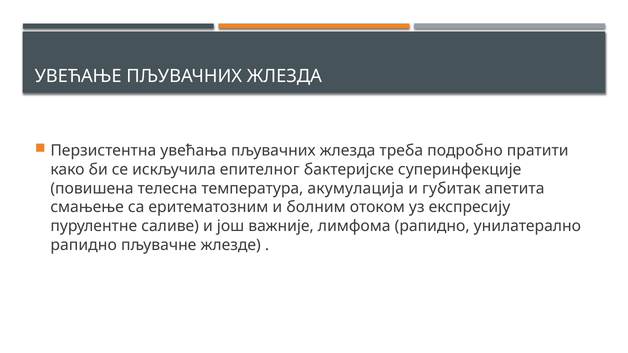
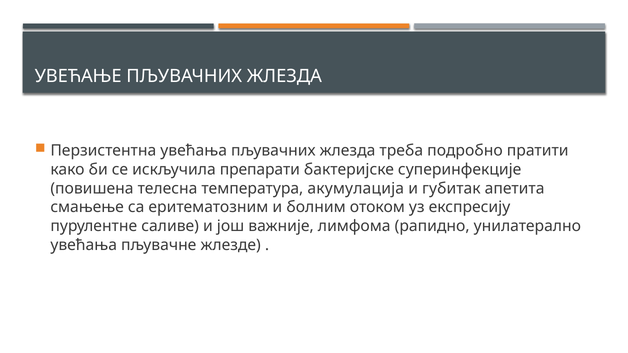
епителног: епителног -> препарати (260, 170)
рапидно: рапидно -> увећања (84, 245)
